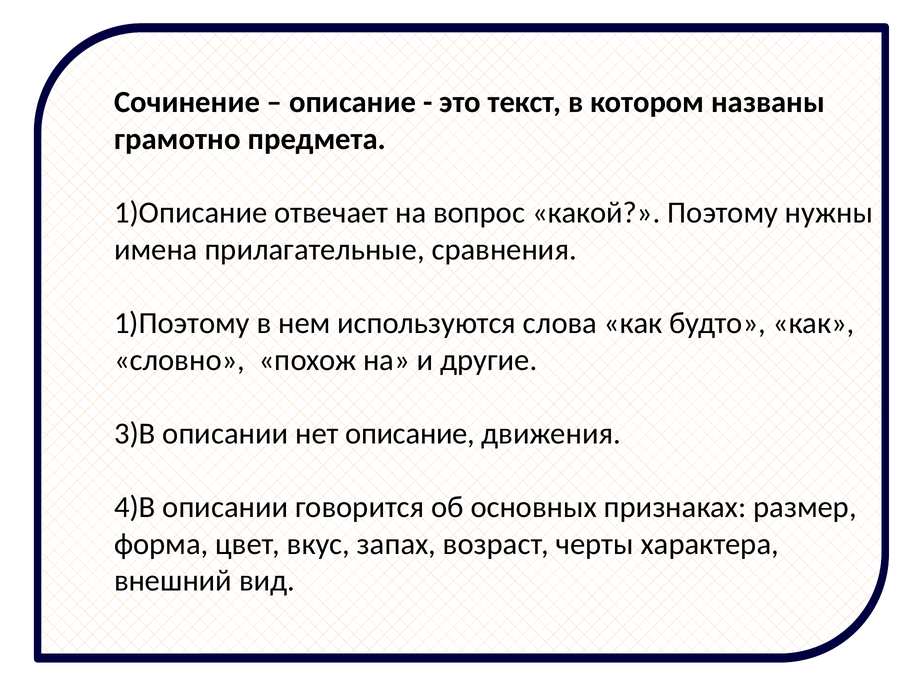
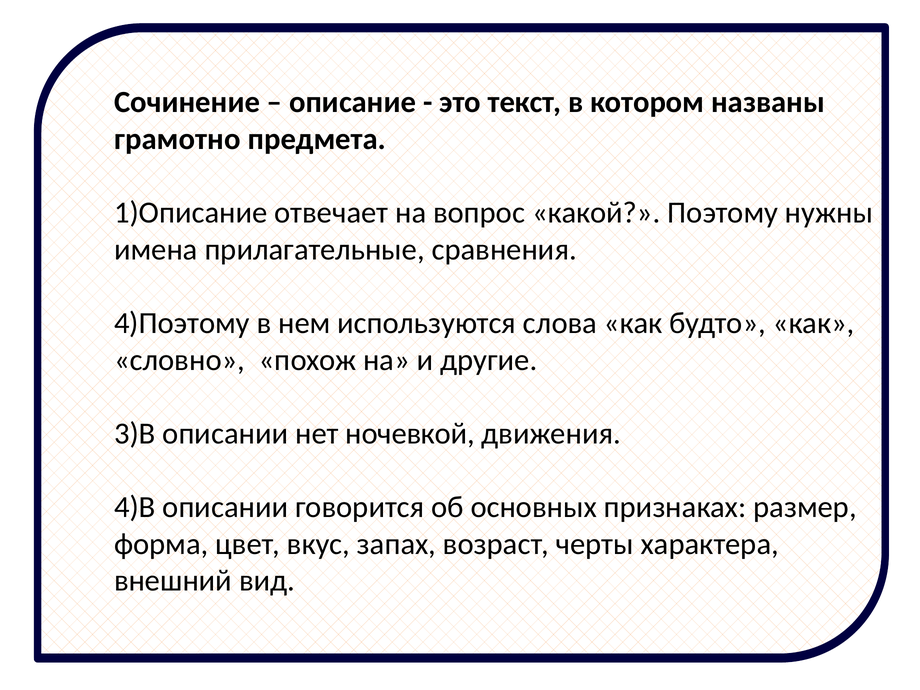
1)Поэтому: 1)Поэтому -> 4)Поэтому (182, 323)
нет описание: описание -> ночевкой (410, 434)
